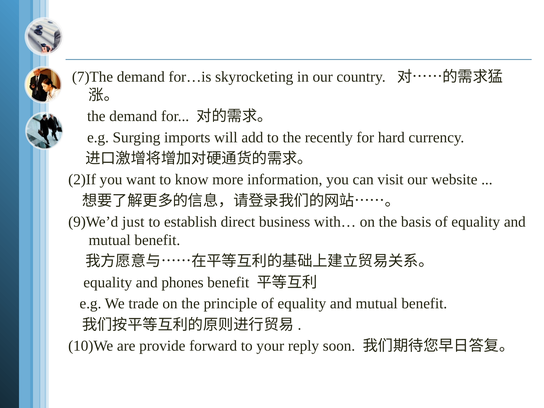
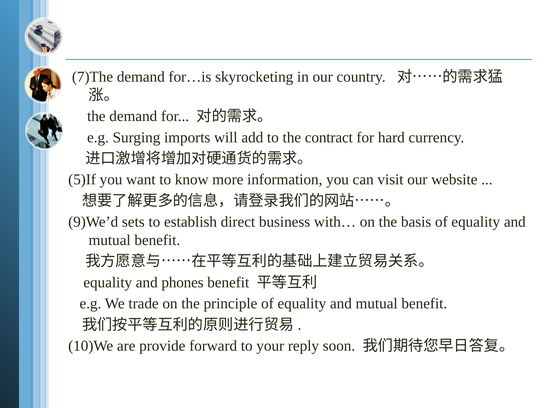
recently: recently -> contract (329, 137)
2)If: 2)If -> 5)If (82, 180)
just: just -> sets (133, 222)
